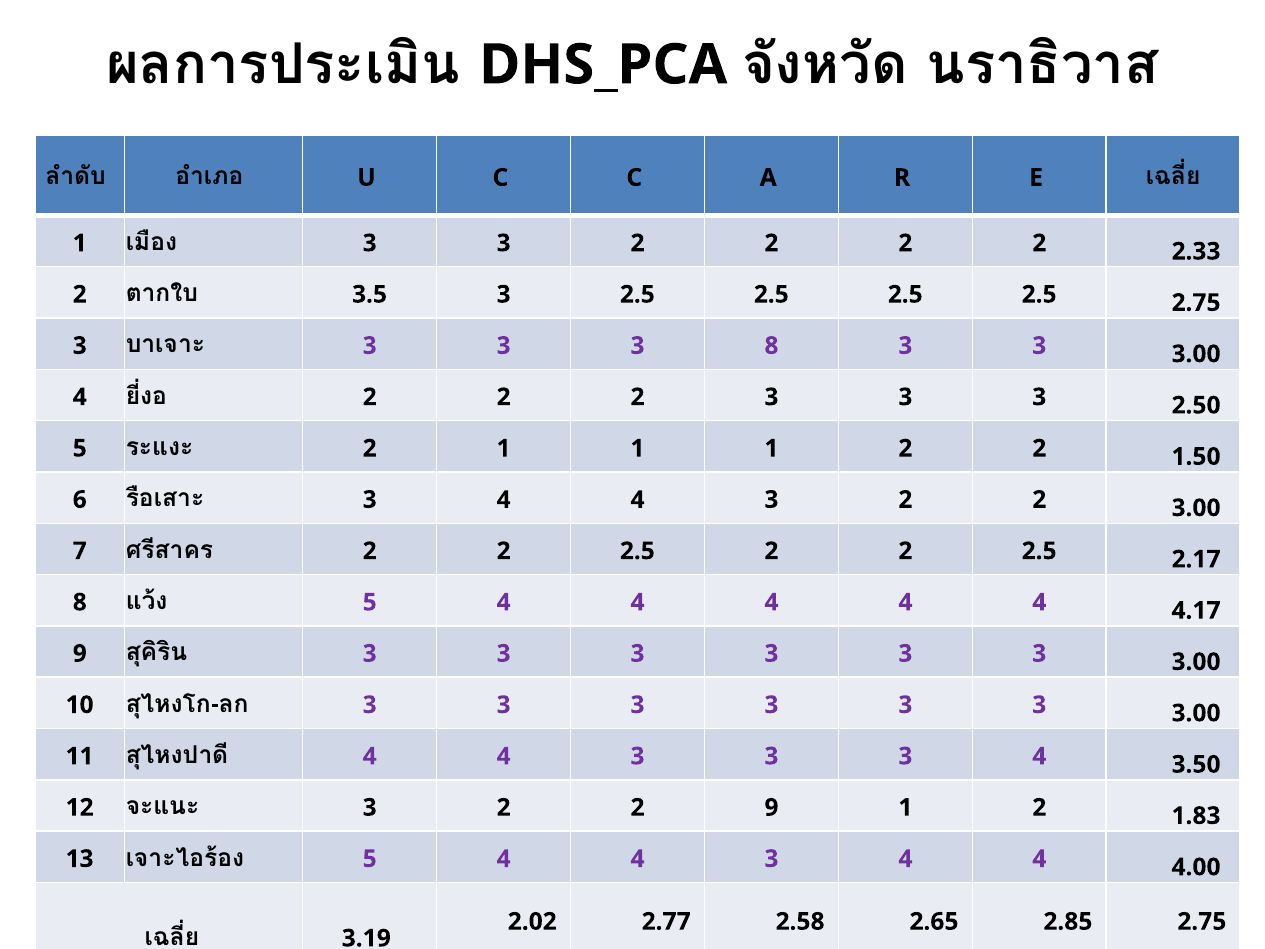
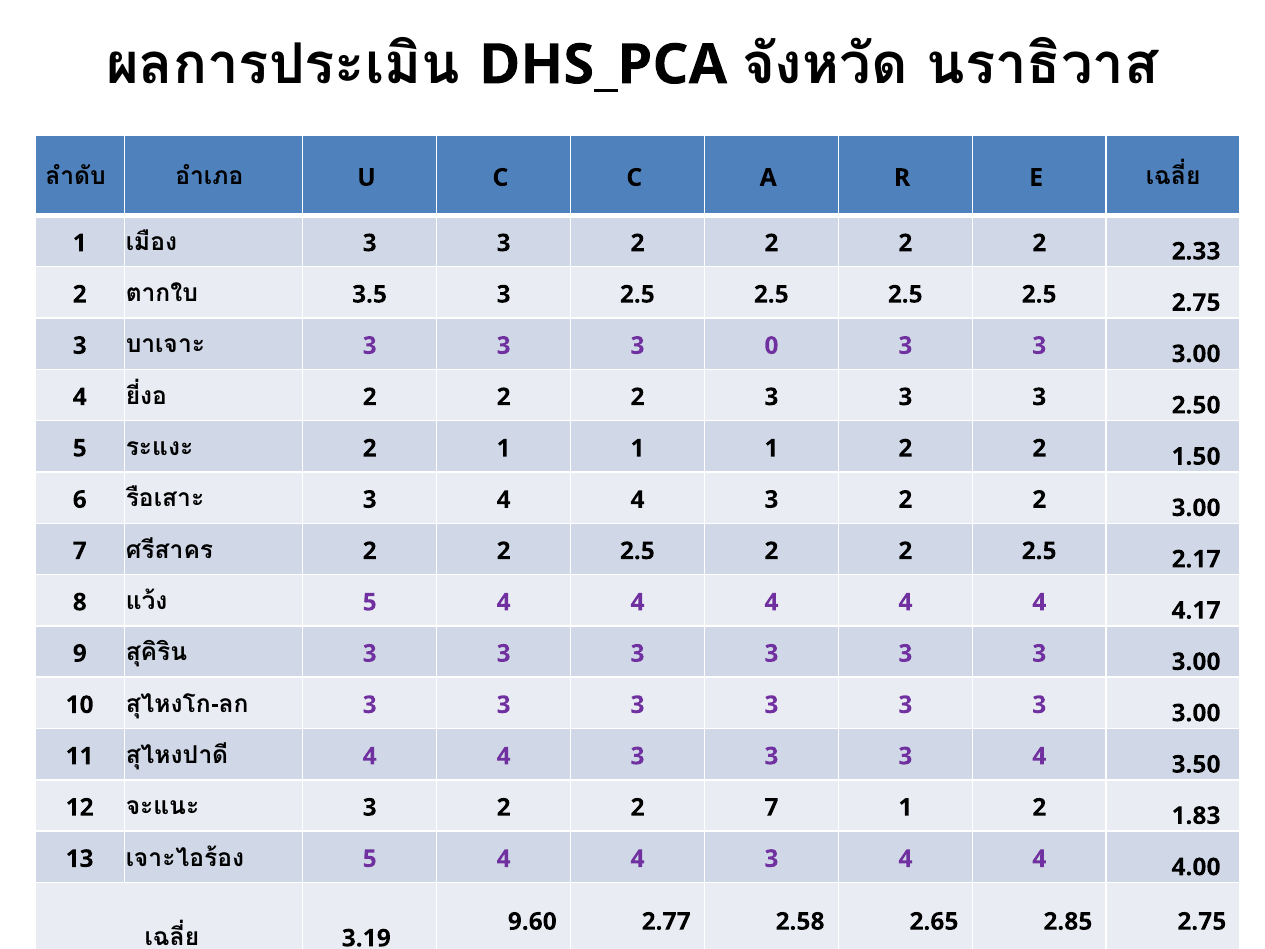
3 8: 8 -> 0 (771, 346)
2 9: 9 -> 7 (771, 807)
2.02: 2.02 -> 9.60 (532, 921)
